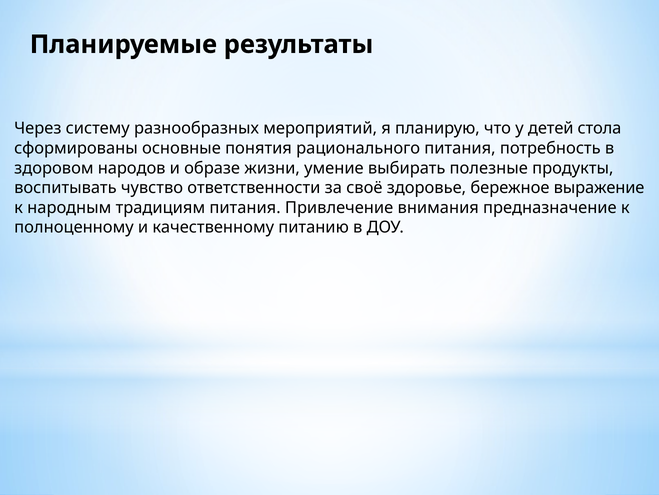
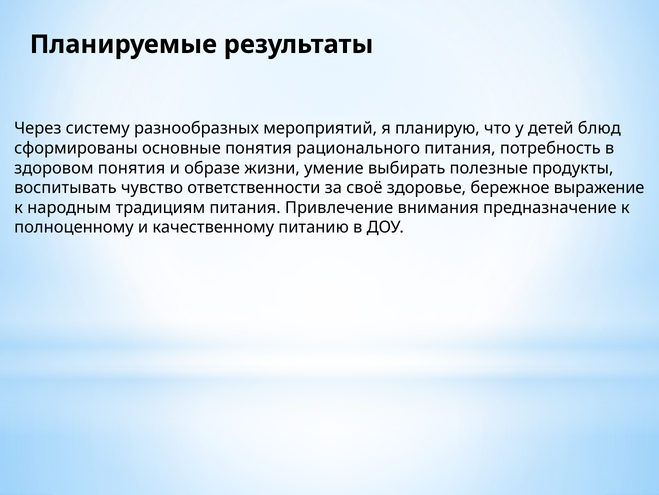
стола: стола -> блюд (599, 128)
здоровом народов: народов -> понятия (132, 168)
